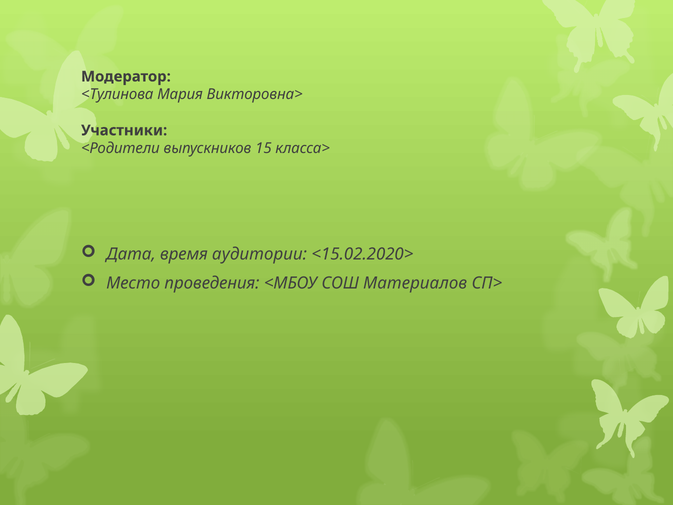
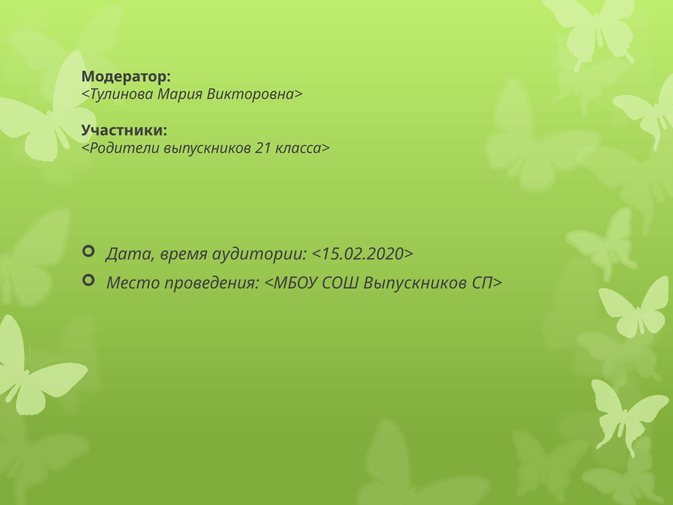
15: 15 -> 21 (263, 148)
СОШ Материалов: Материалов -> Выпускников (415, 283)
